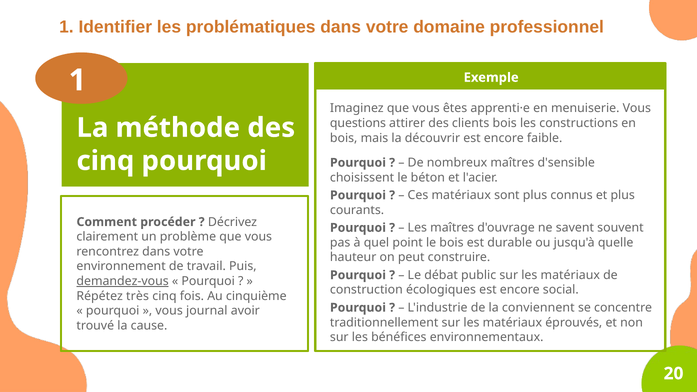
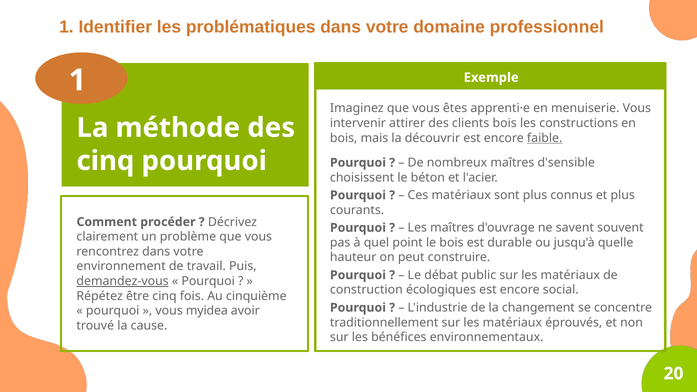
questions: questions -> intervenir (358, 123)
faible underline: none -> present (545, 138)
très: très -> être (138, 296)
conviennent: conviennent -> changement (538, 308)
journal: journal -> myidea (207, 311)
